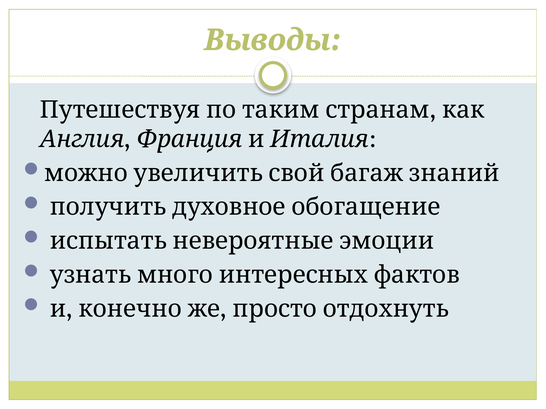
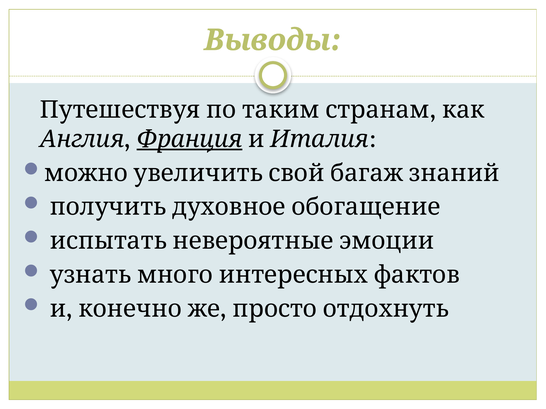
Франция underline: none -> present (189, 139)
